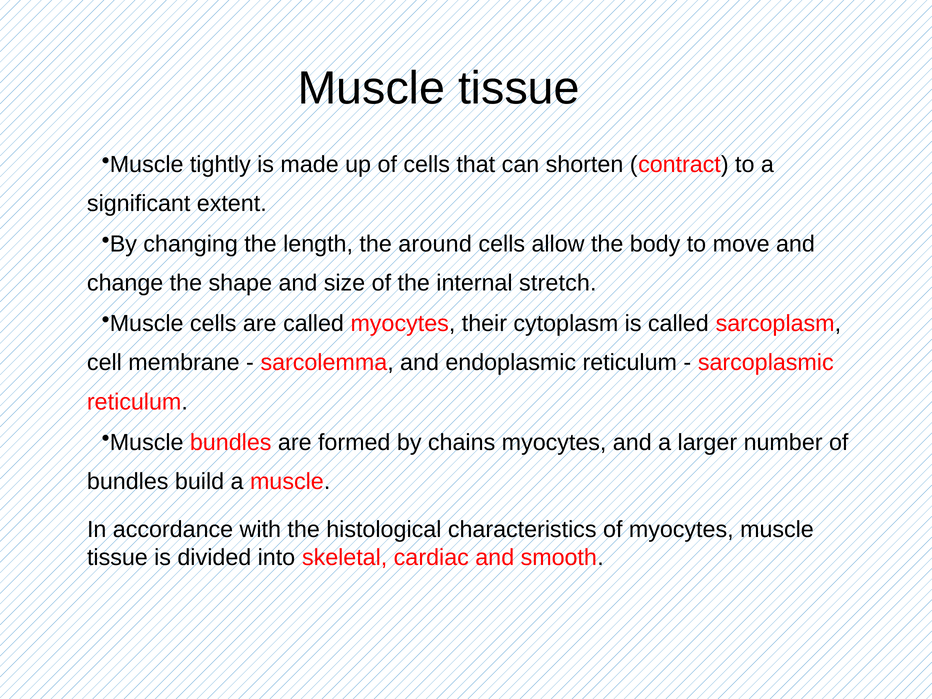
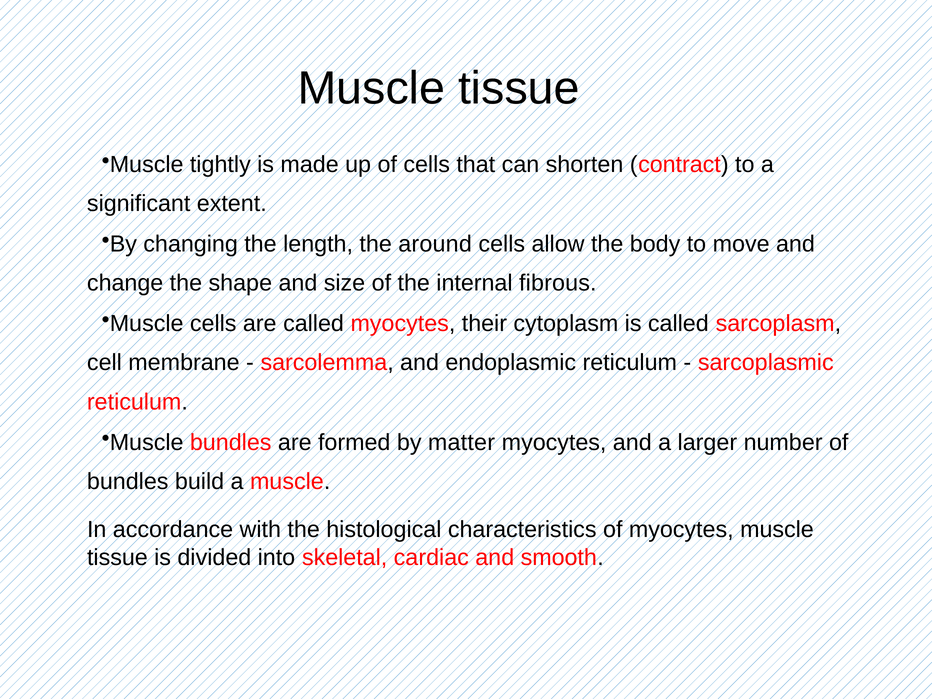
stretch: stretch -> fibrous (558, 283)
chains: chains -> matter (461, 442)
